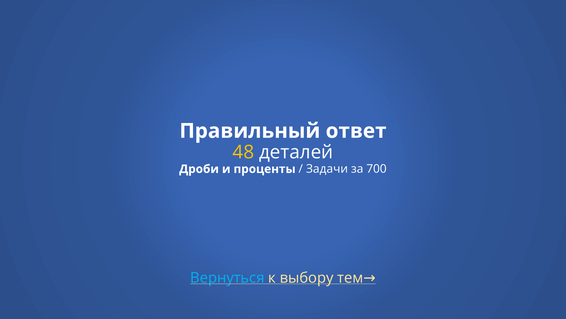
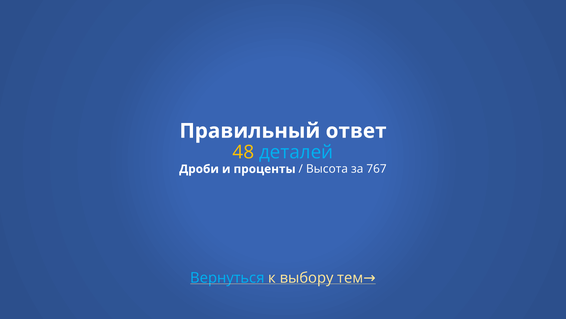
деталей colour: white -> light blue (296, 152)
Задачи: Задачи -> Высота (327, 169)
700: 700 -> 767 (377, 169)
